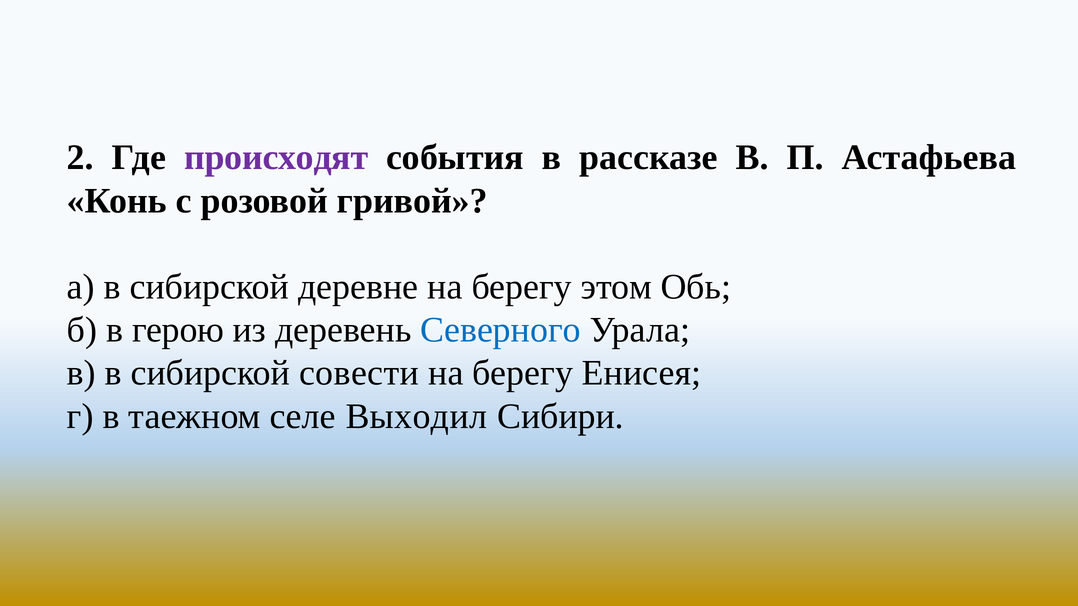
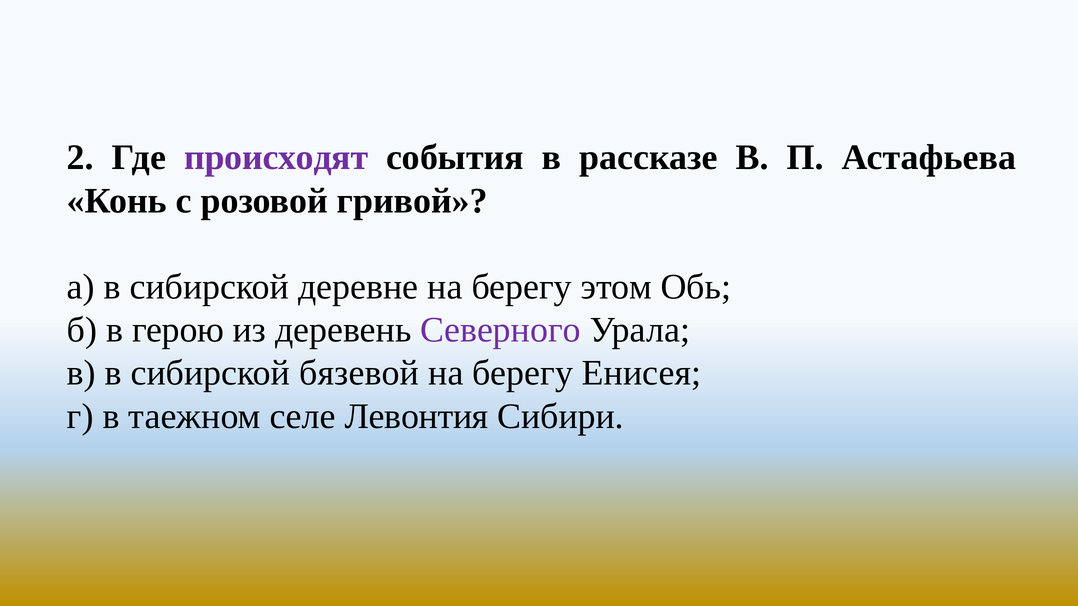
Северного colour: blue -> purple (501, 330)
совести: совести -> бязевой (359, 373)
Выходил: Выходил -> Левонтия (417, 416)
